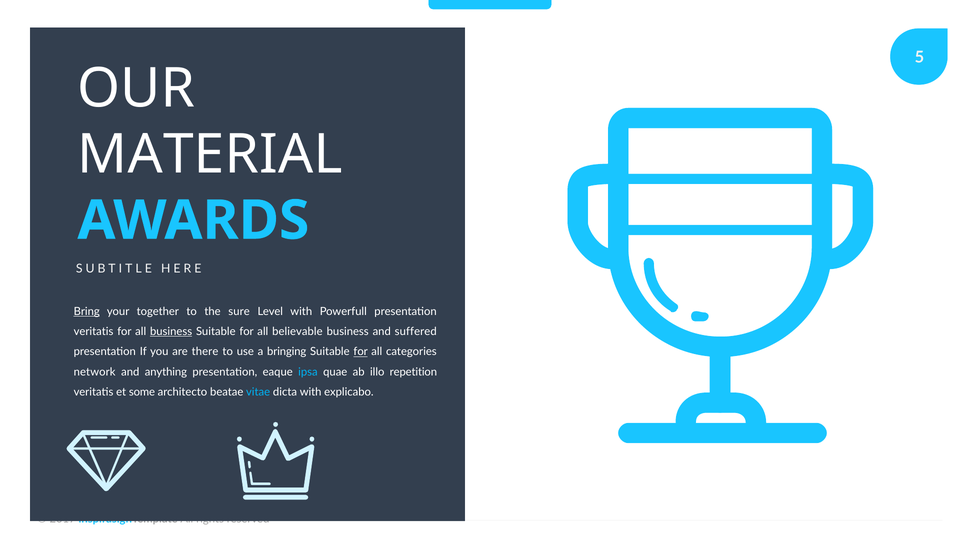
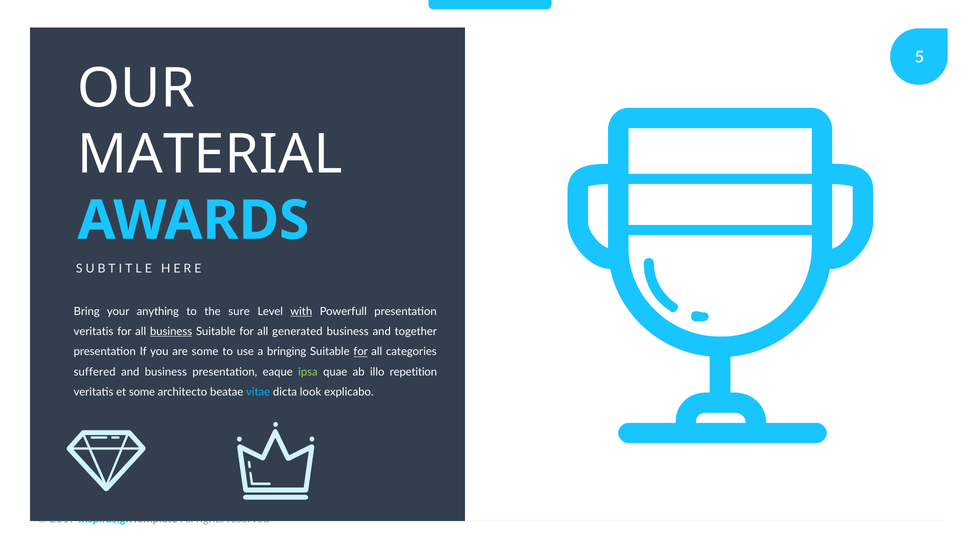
Bring underline: present -> none (87, 311)
together: together -> anything (158, 311)
with underline: none -> present (301, 311)
believable: believable -> generated (297, 332)
suffered: suffered -> together (416, 332)
are there: there -> some (205, 352)
network: network -> suffered (95, 372)
and anything: anything -> business (166, 372)
ipsa colour: light blue -> light green (308, 372)
dicta with: with -> look (311, 392)
